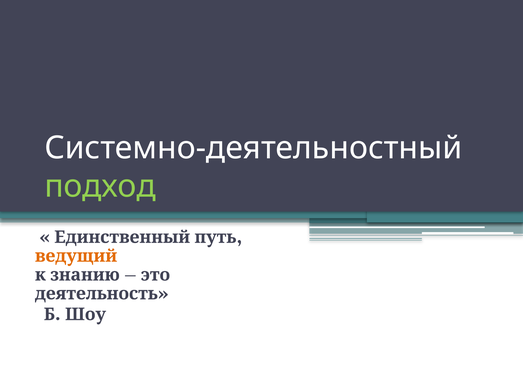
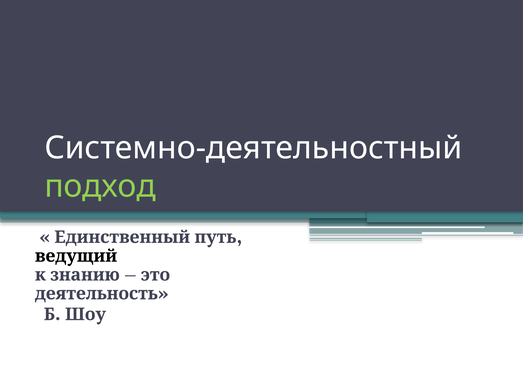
ведущий colour: orange -> black (76, 256)
